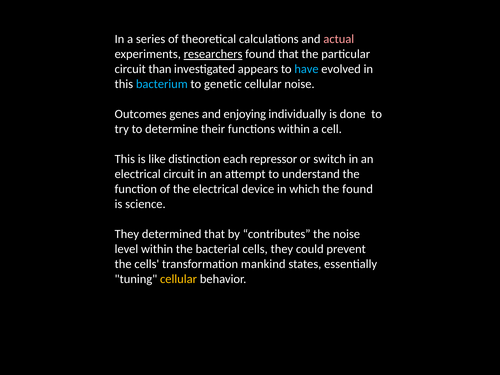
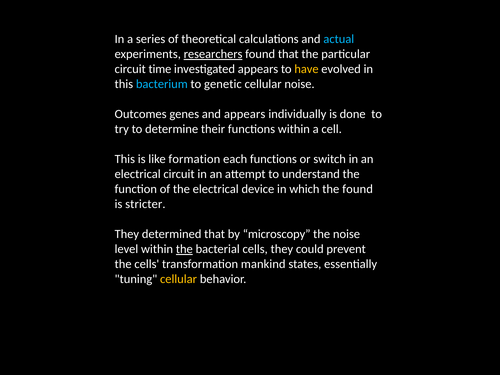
actual colour: pink -> light blue (339, 39)
than: than -> time (160, 69)
have colour: light blue -> yellow (307, 69)
and enjoying: enjoying -> appears (245, 114)
distinction: distinction -> formation (194, 159)
each repressor: repressor -> functions (273, 159)
science: science -> stricter (145, 204)
contributes: contributes -> microscopy (277, 234)
the underline: none -> present (184, 249)
